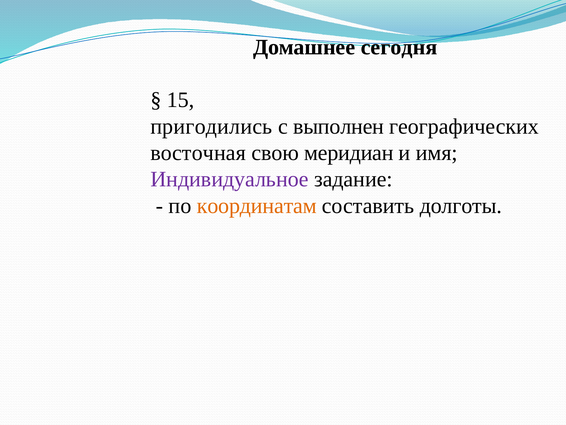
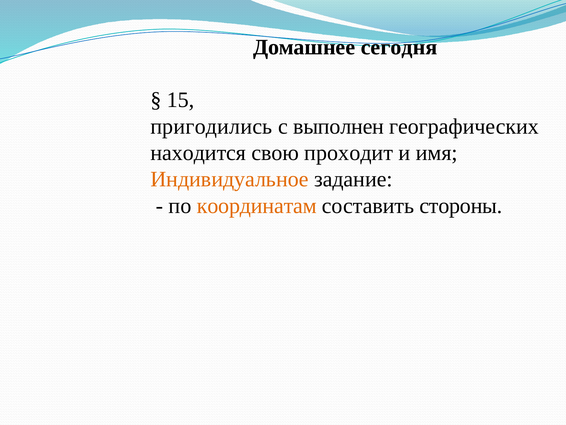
восточная: восточная -> находится (198, 153)
меридиан: меридиан -> проходит (349, 153)
Индивидуальное colour: purple -> orange (229, 179)
долготы: долготы -> стороны (461, 206)
